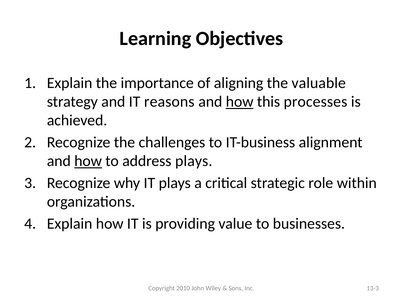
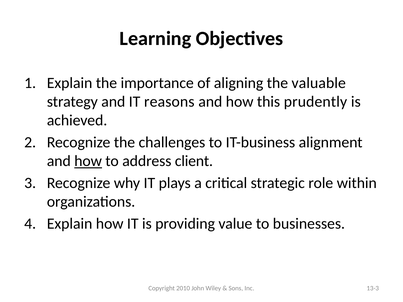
how underline: present -> none (240, 102)
processes: processes -> prudently (315, 102)
address plays: plays -> client (194, 161)
